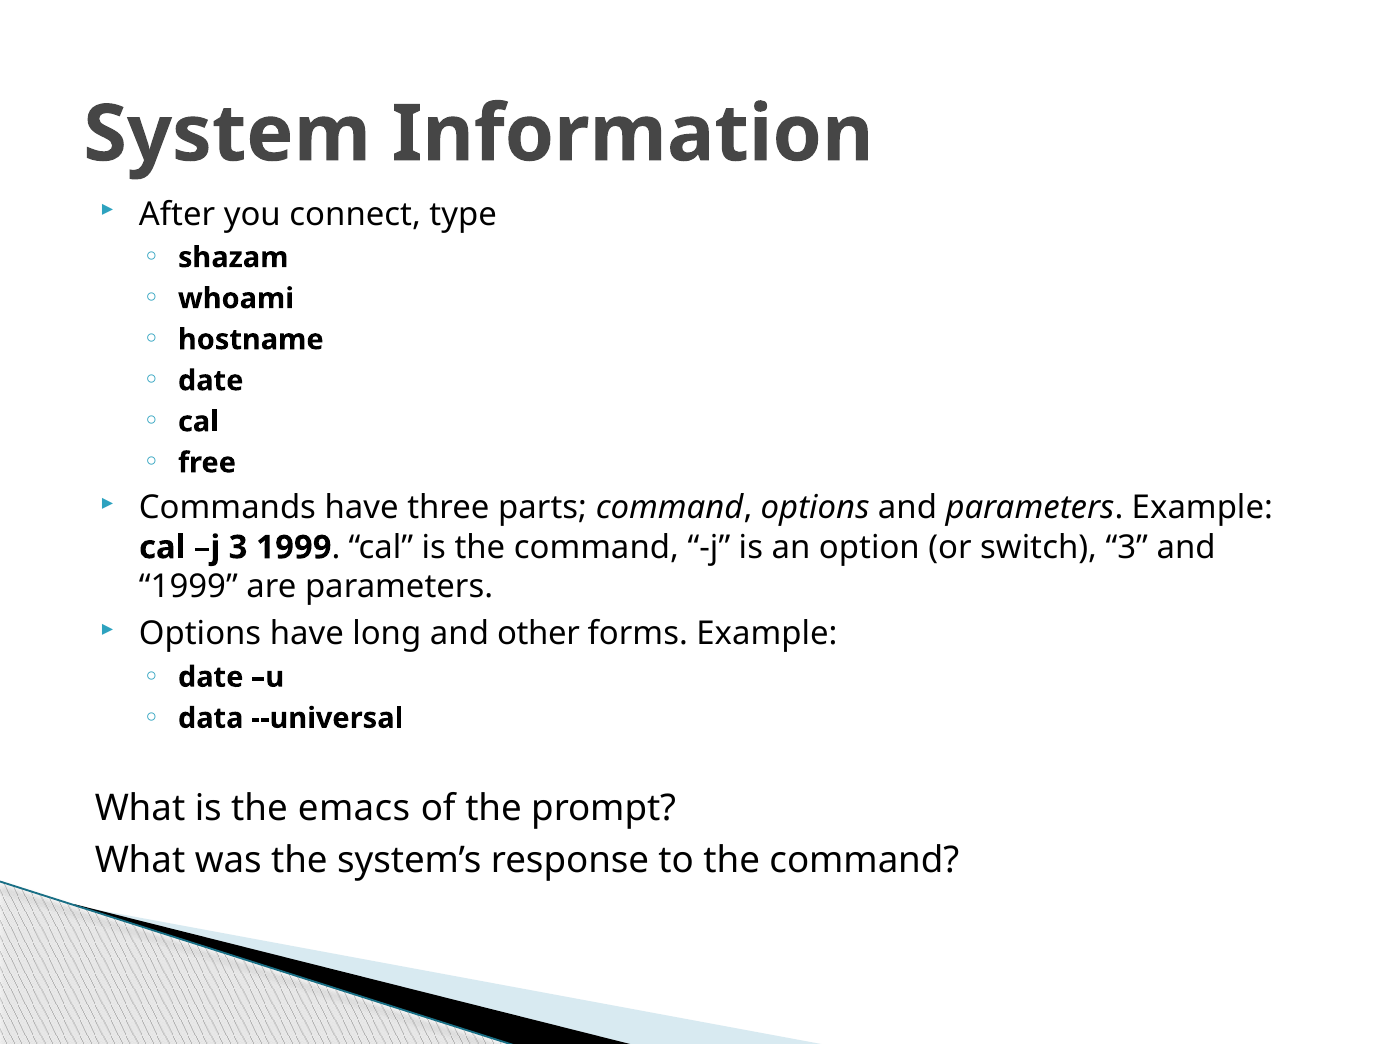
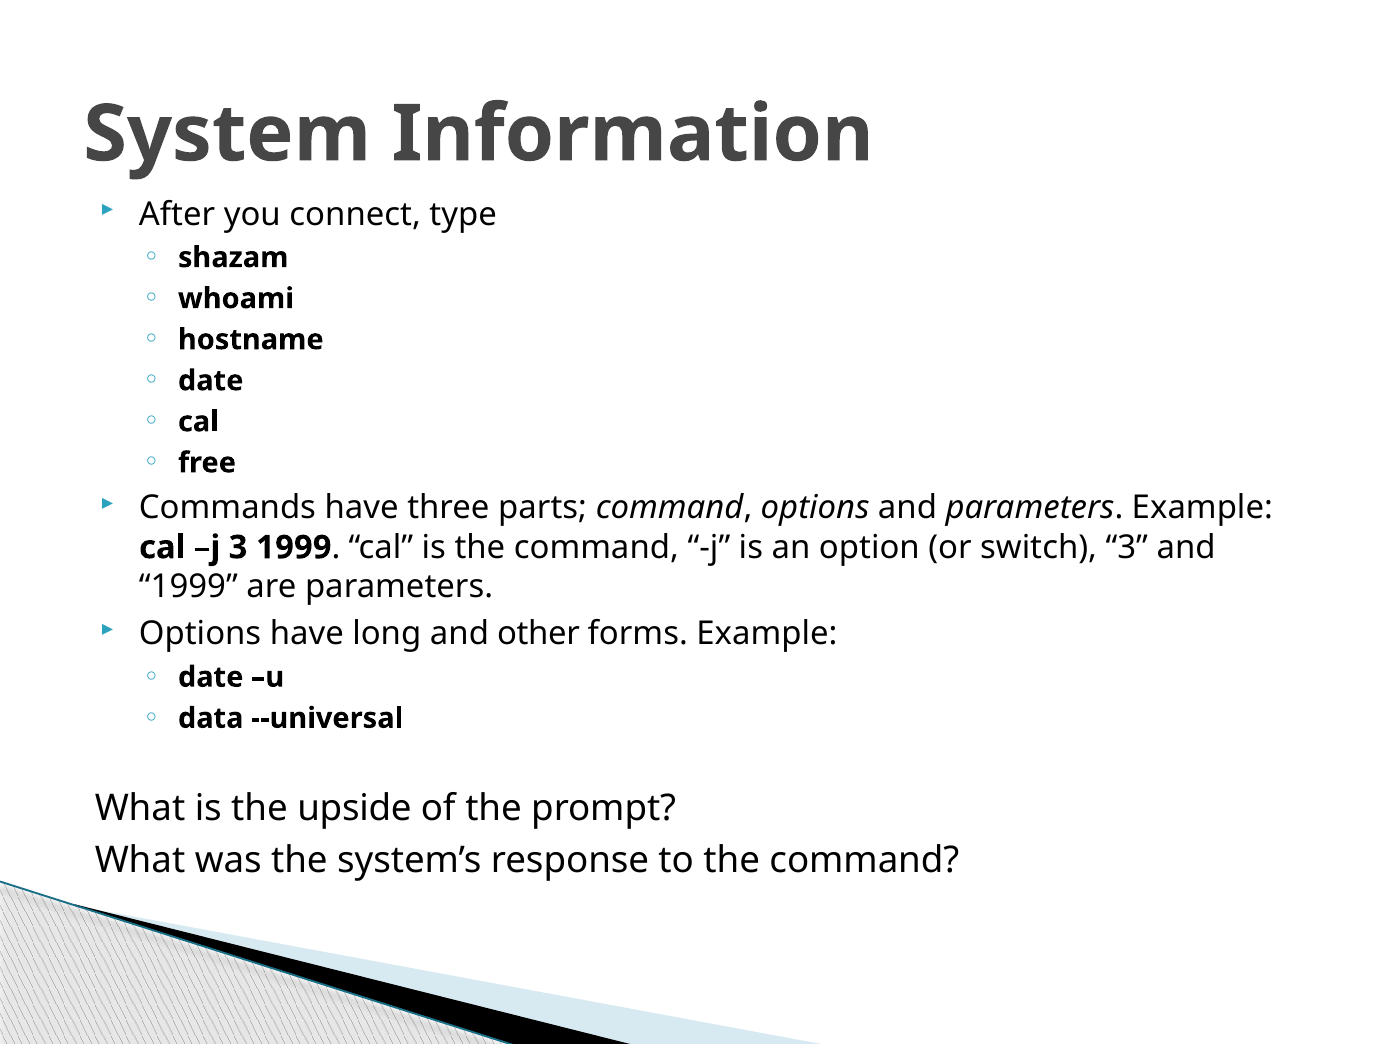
emacs: emacs -> upside (354, 809)
